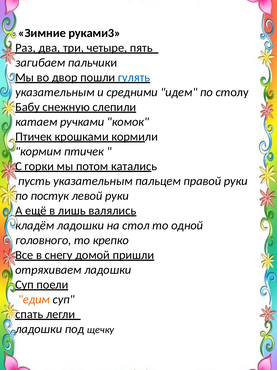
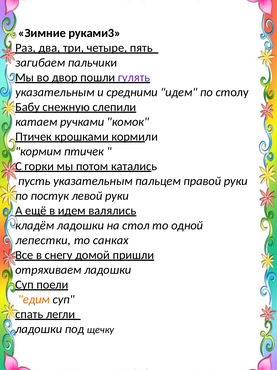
гулять colour: blue -> purple (134, 77)
в лишь: лишь -> идем (72, 210)
головного: головного -> лепестки (43, 240)
крепко: крепко -> санках (111, 240)
